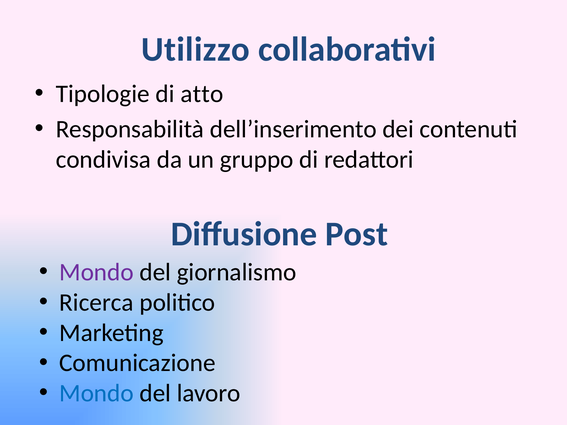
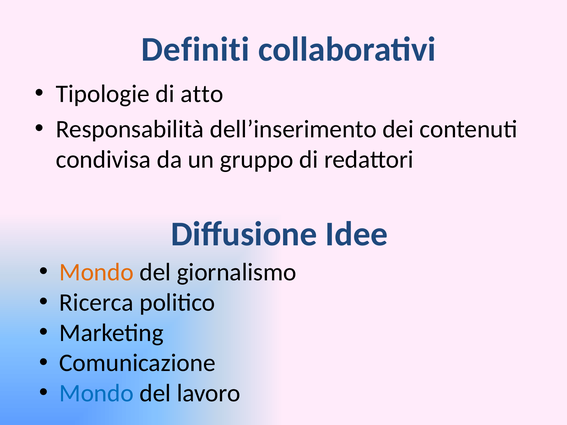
Utilizzo: Utilizzo -> Definiti (195, 50)
Post: Post -> Idee (357, 234)
Mondo colour: purple -> orange (96, 272)
